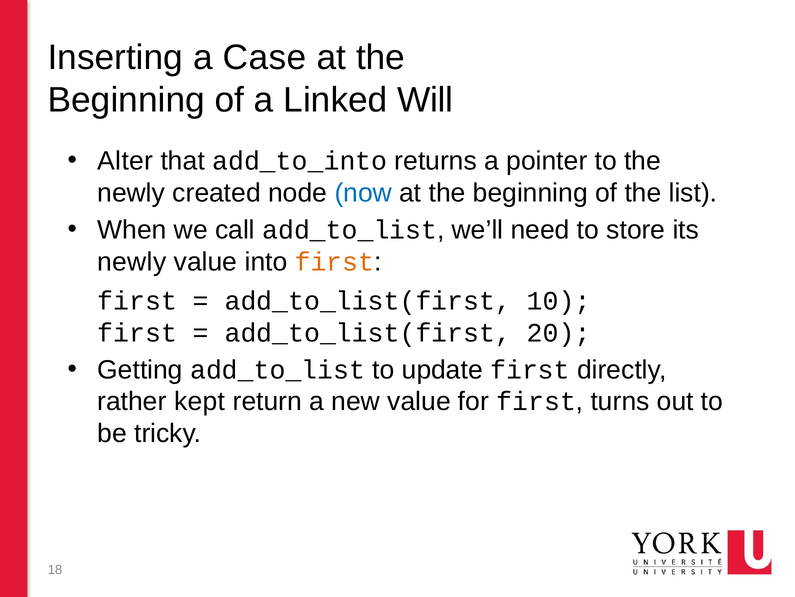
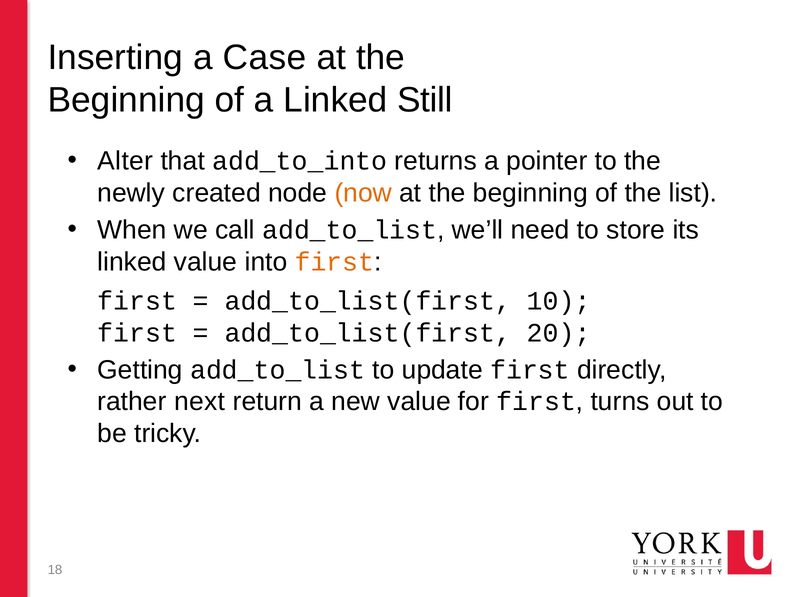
Will: Will -> Still (425, 100)
now colour: blue -> orange (363, 193)
newly: newly -> linked (132, 262)
kept: kept -> next (200, 401)
